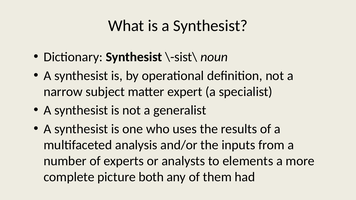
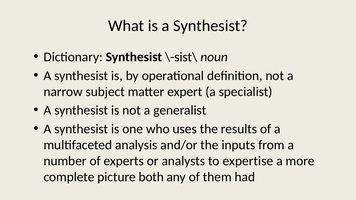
elements: elements -> expertise (248, 161)
